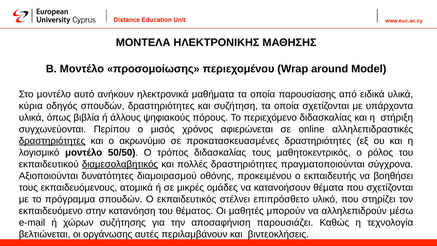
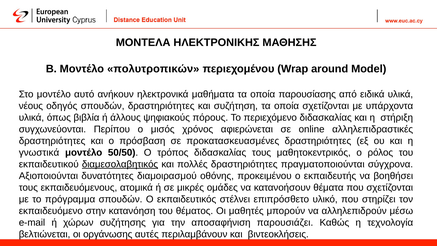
προσομοίωσης: προσομοίωσης -> πολυτροπικών (153, 69)
κύρια: κύρια -> νέους (31, 106)
δραστηριότητες underline: present -> none (52, 141)
ακρωνύμιο: ακρωνύμιο -> πρόσβαση (142, 141)
λογισμικό: λογισμικό -> γνωστικά (39, 152)
